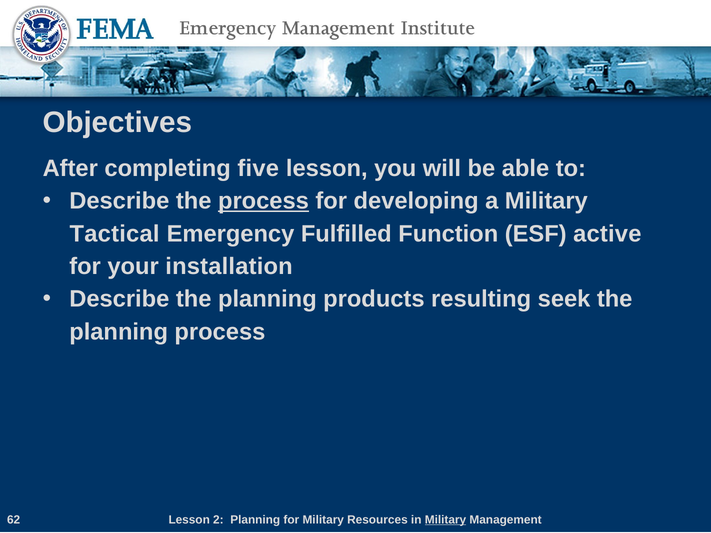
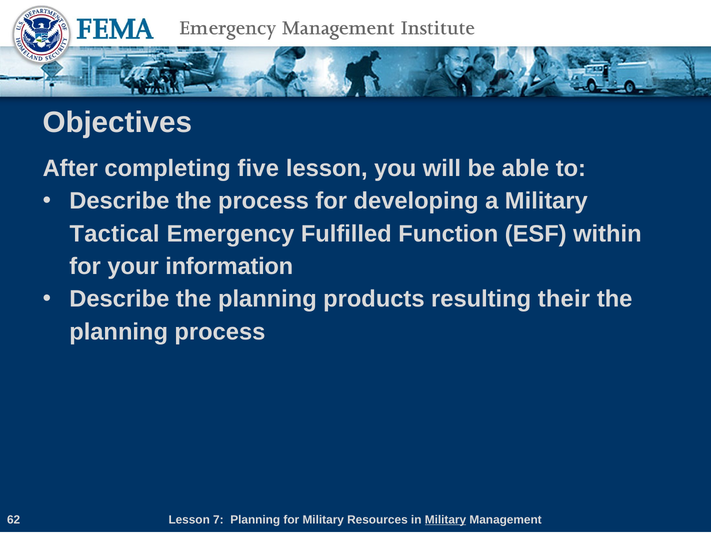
process underline: present -> none (263, 201)
active: active -> within (607, 234)
installation: installation -> information (229, 267)
seek: seek -> their (564, 299)
2: 2 -> 7 (218, 520)
